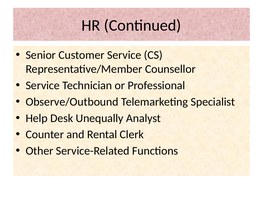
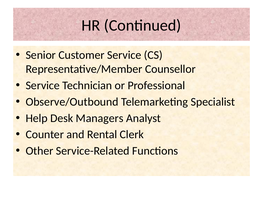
Unequally: Unequally -> Managers (100, 118)
